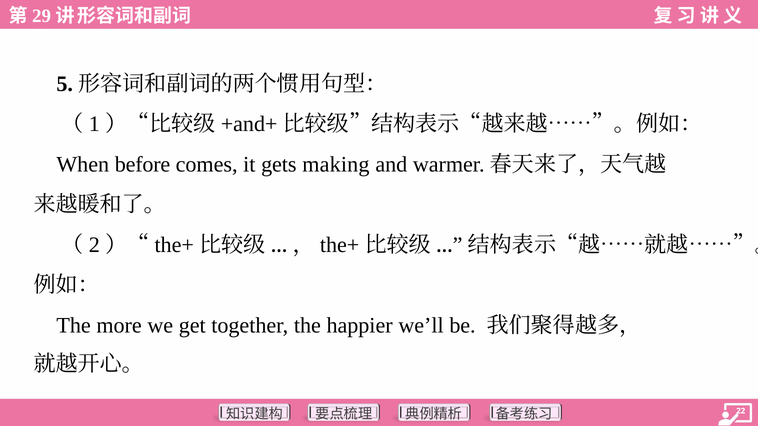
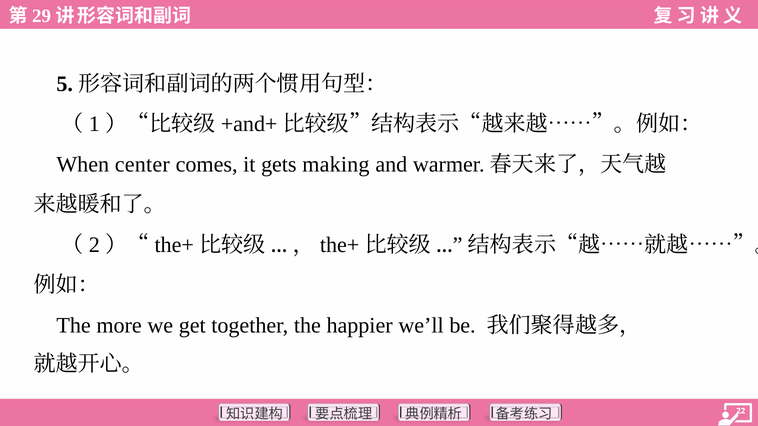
before: before -> center (142, 165)
